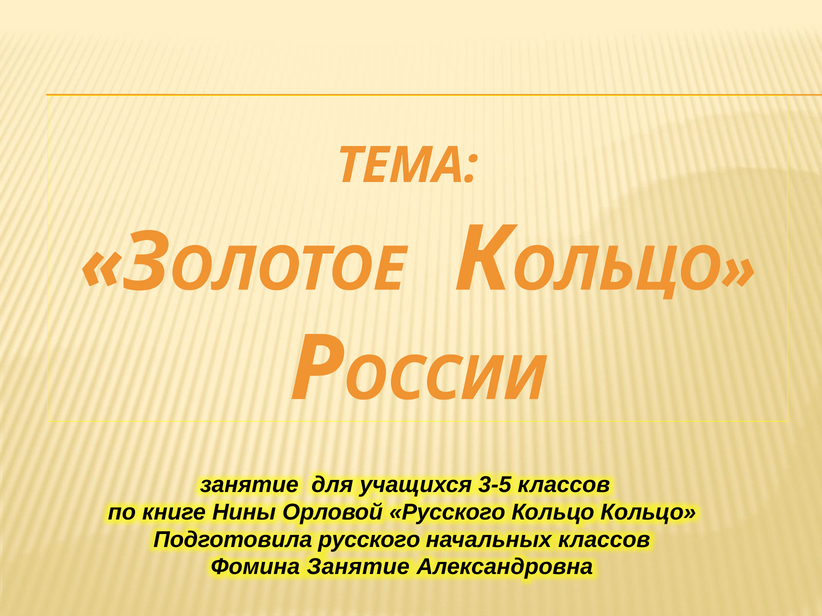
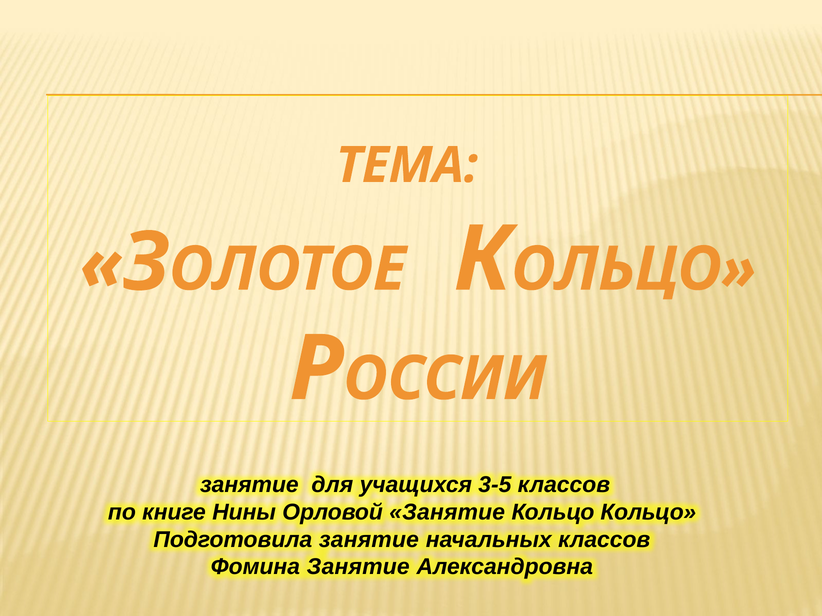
Орловой Русского: Русского -> Занятие (447, 513)
Подготовила русского: русского -> занятие (369, 540)
